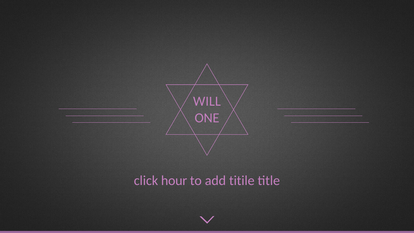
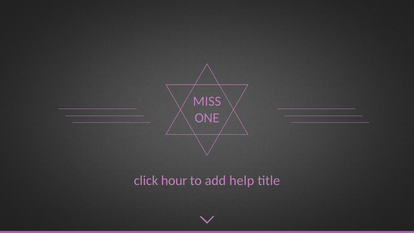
WILL: WILL -> MISS (207, 101)
titile: titile -> help (242, 181)
